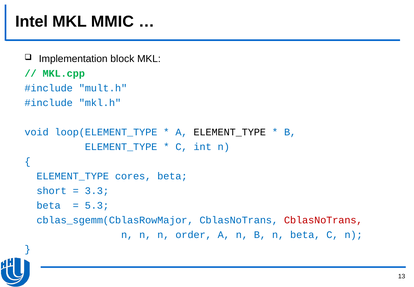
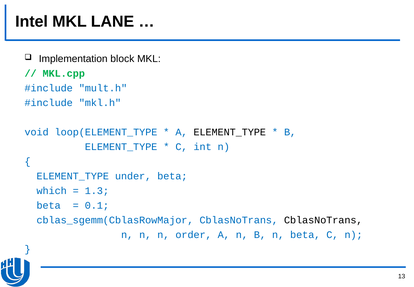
MMIC: MMIC -> LANE (113, 22)
cores: cores -> under (133, 176)
short: short -> which (52, 190)
3.3: 3.3 -> 1.3 (97, 190)
5.3: 5.3 -> 0.1 (97, 205)
CblasNoTrans colour: red -> black (323, 220)
